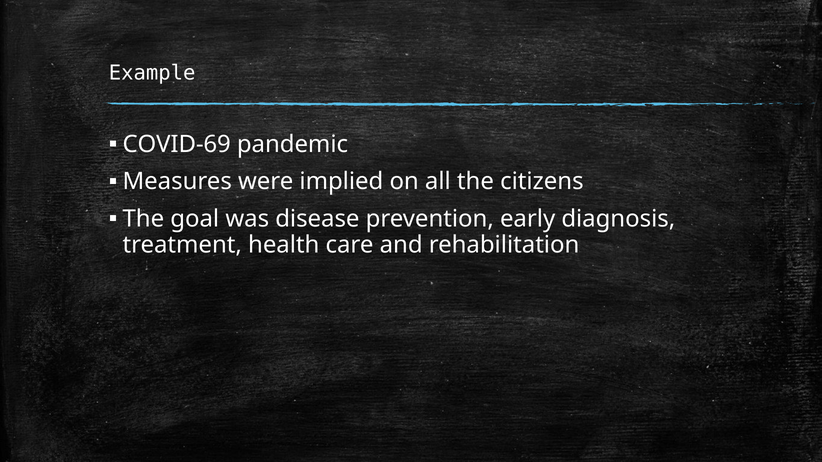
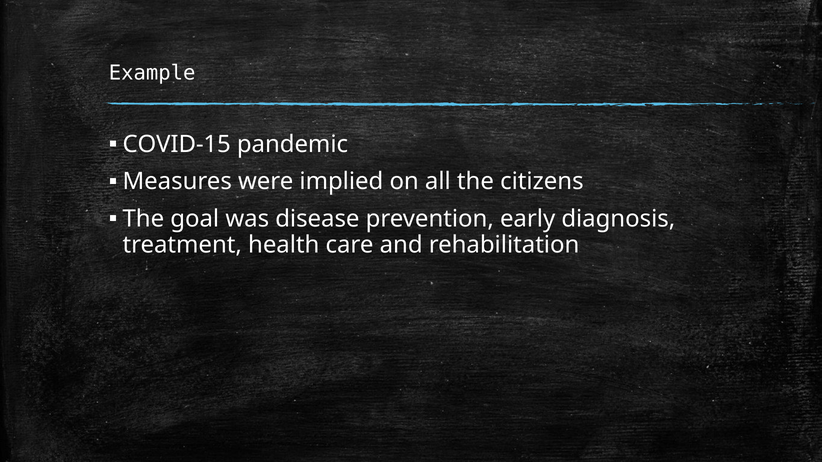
COVID-69: COVID-69 -> COVID-15 (177, 144)
